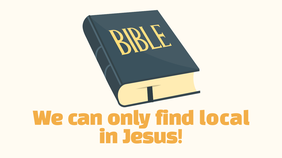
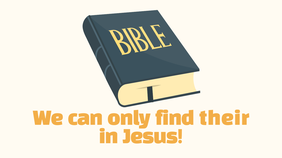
local: local -> their (224, 119)
